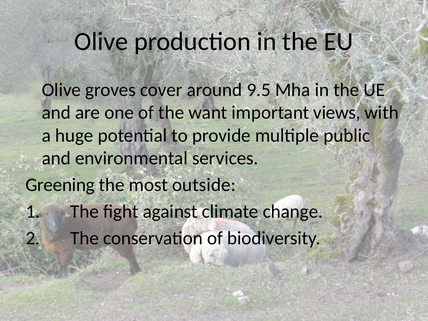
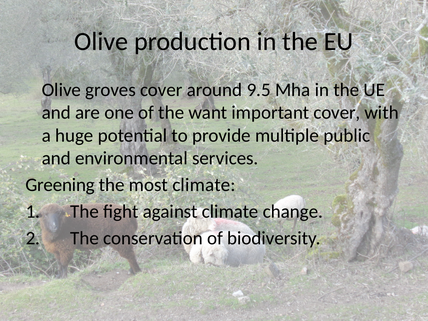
important views: views -> cover (337, 113)
most outside: outside -> climate (204, 185)
